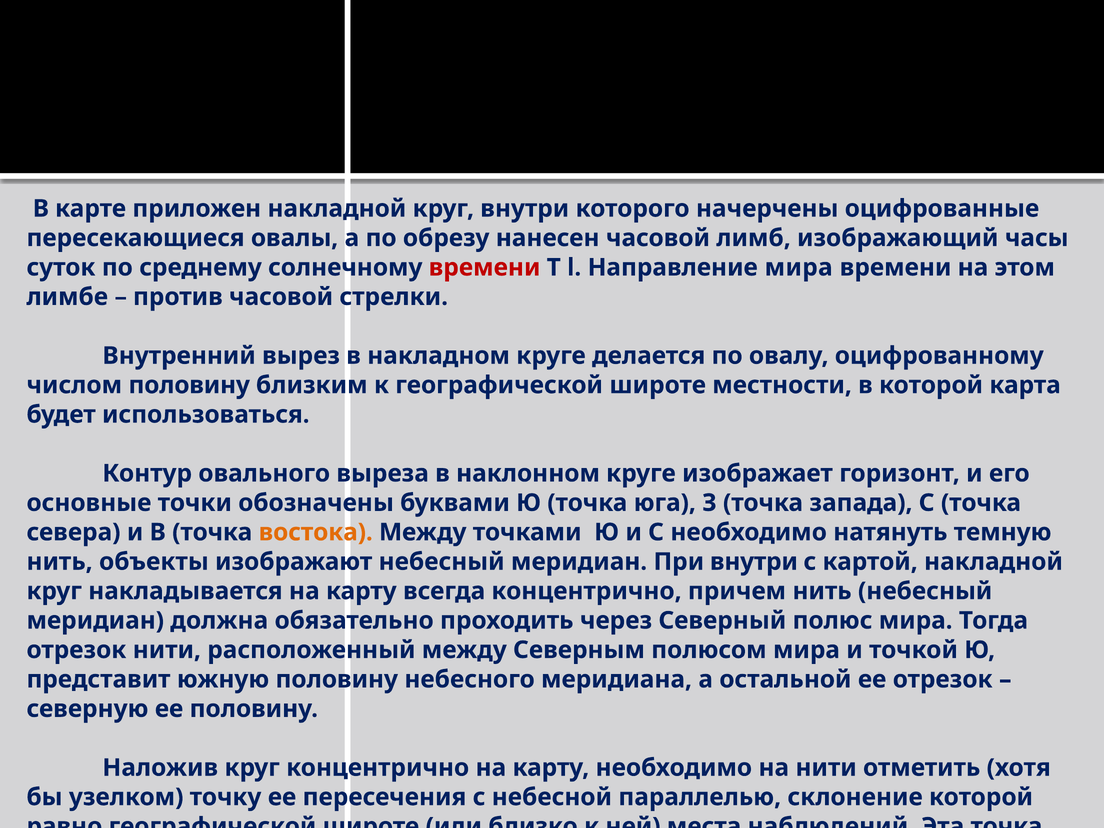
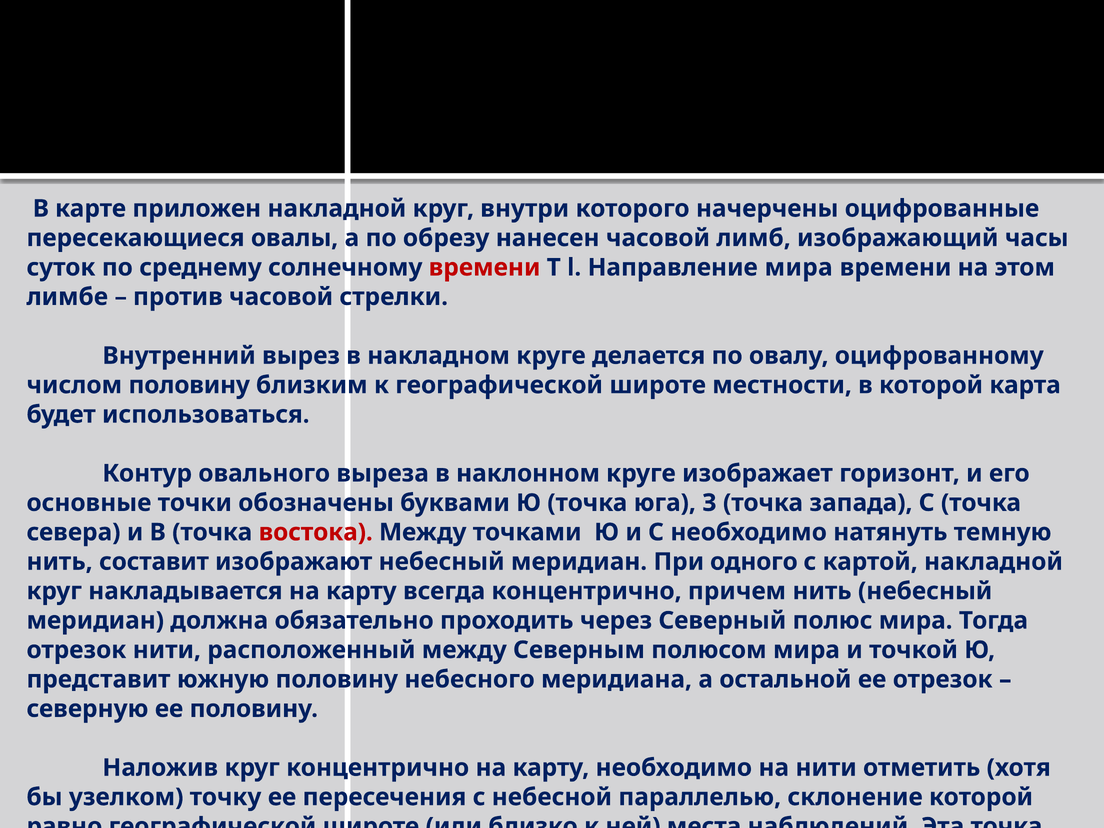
востока colour: orange -> red (316, 532)
объекты: объекты -> составит (154, 562)
При внутри: внутри -> одного (754, 562)
